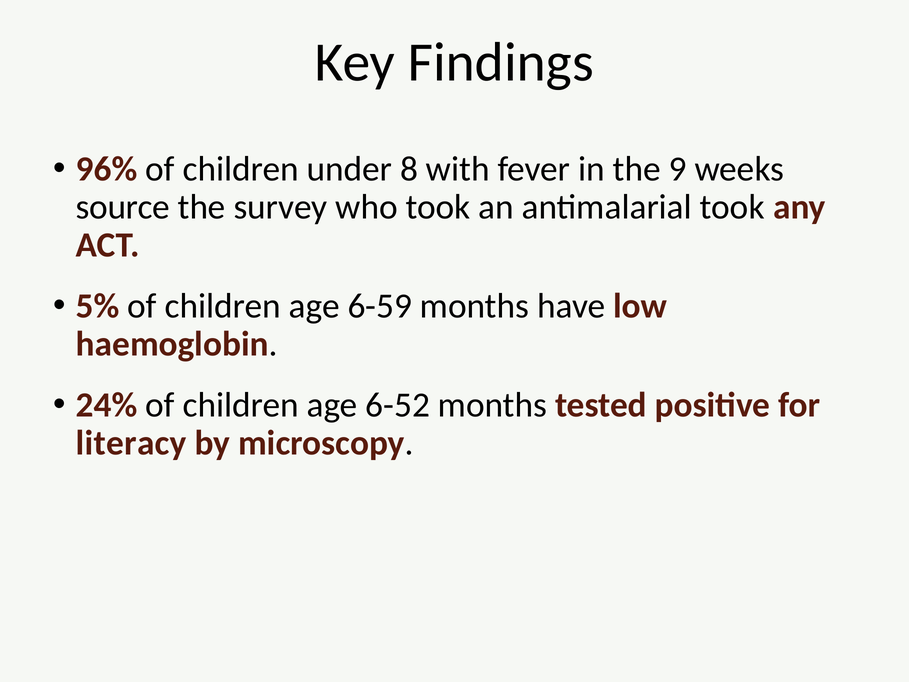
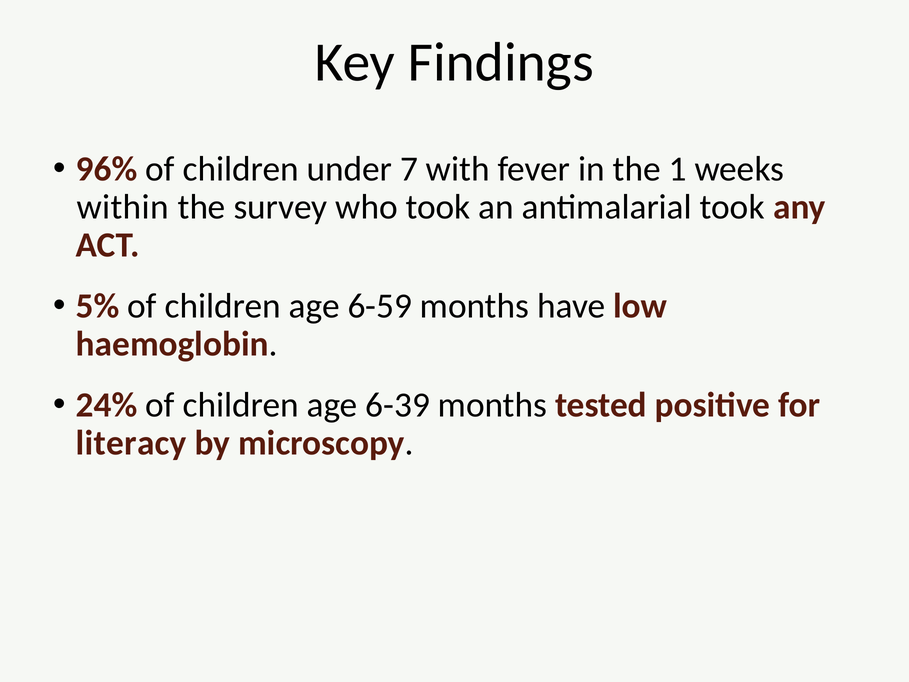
8: 8 -> 7 (409, 169)
9: 9 -> 1 (678, 169)
source: source -> within (123, 207)
6-52: 6-52 -> 6-39 (398, 405)
